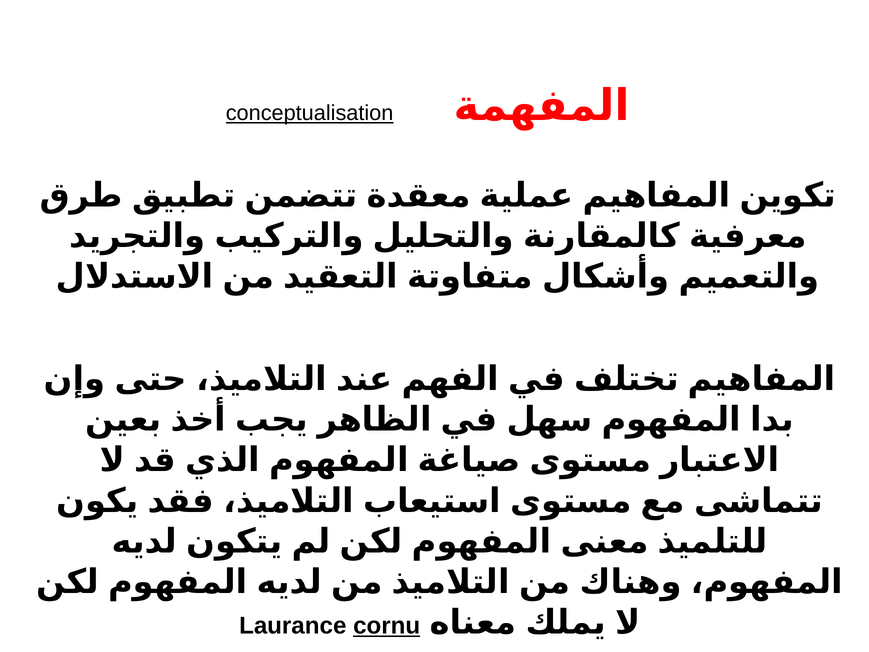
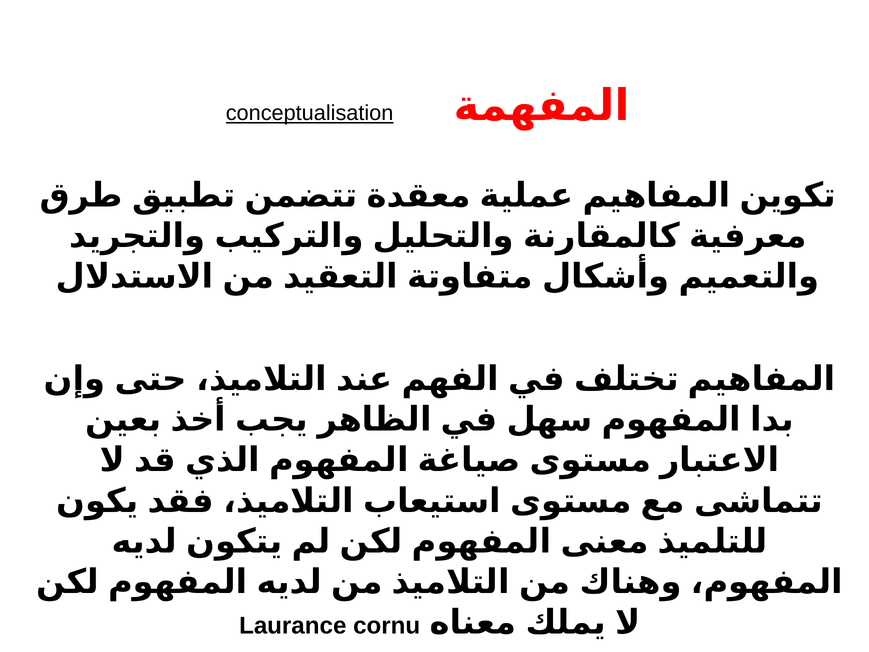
cornu underline: present -> none (387, 626)
